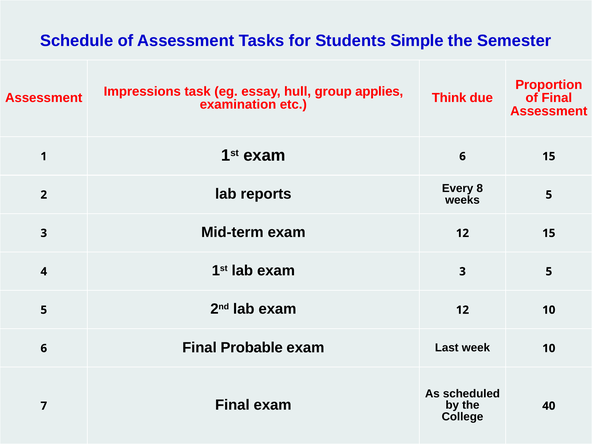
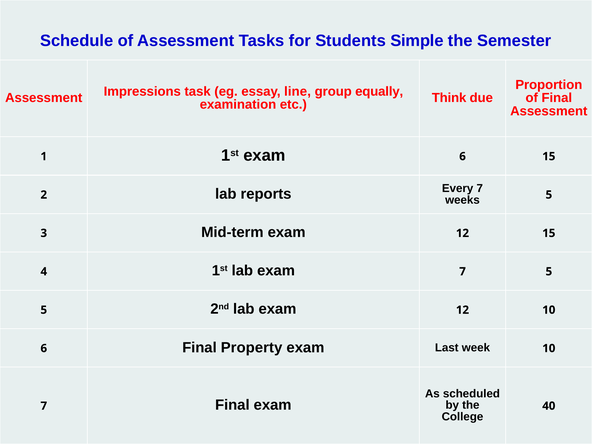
hull: hull -> line (298, 91)
applies: applies -> equally (379, 91)
Every 8: 8 -> 7 (480, 188)
exam 3: 3 -> 7 (463, 272)
Probable: Probable -> Property (252, 347)
